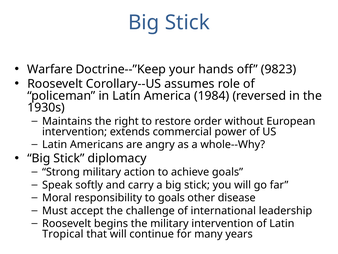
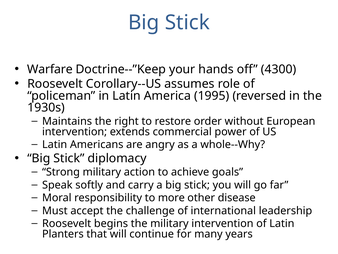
9823: 9823 -> 4300 (279, 69)
1984: 1984 -> 1995 (212, 96)
to goals: goals -> more (171, 197)
Tropical: Tropical -> Planters (63, 234)
